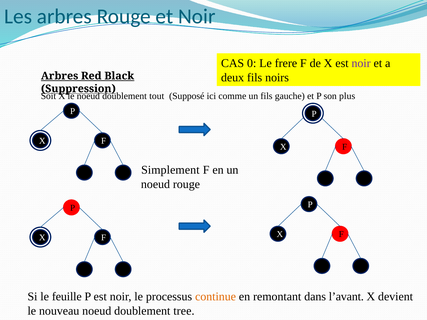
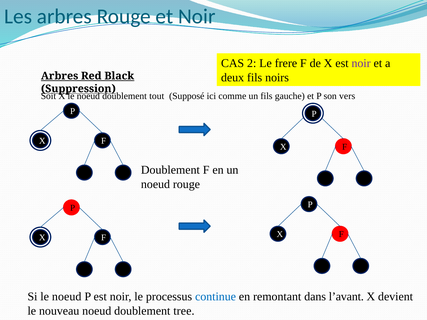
0: 0 -> 2 (252, 63)
plus: plus -> vers (347, 96)
Simplement: Simplement -> Doublement (170, 170)
Si le feuille: feuille -> noeud (67, 297)
continue colour: orange -> blue (216, 297)
